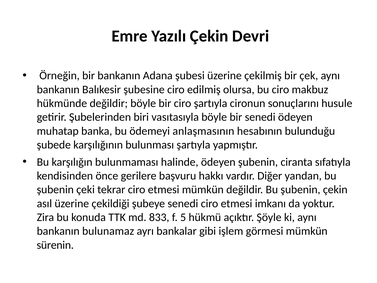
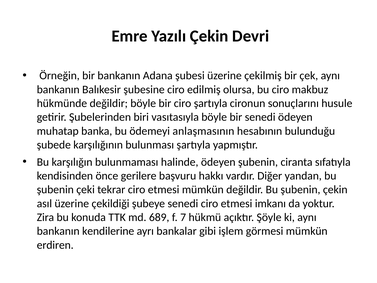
833: 833 -> 689 (159, 217)
5: 5 -> 7 (183, 217)
bulunamaz: bulunamaz -> kendilerine (108, 231)
sürenin: sürenin -> erdiren (55, 245)
